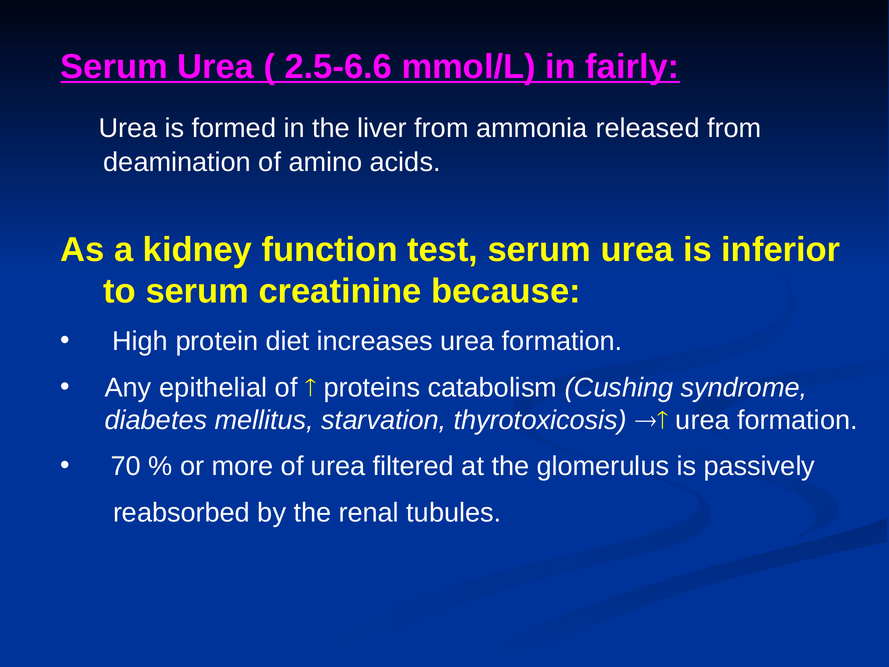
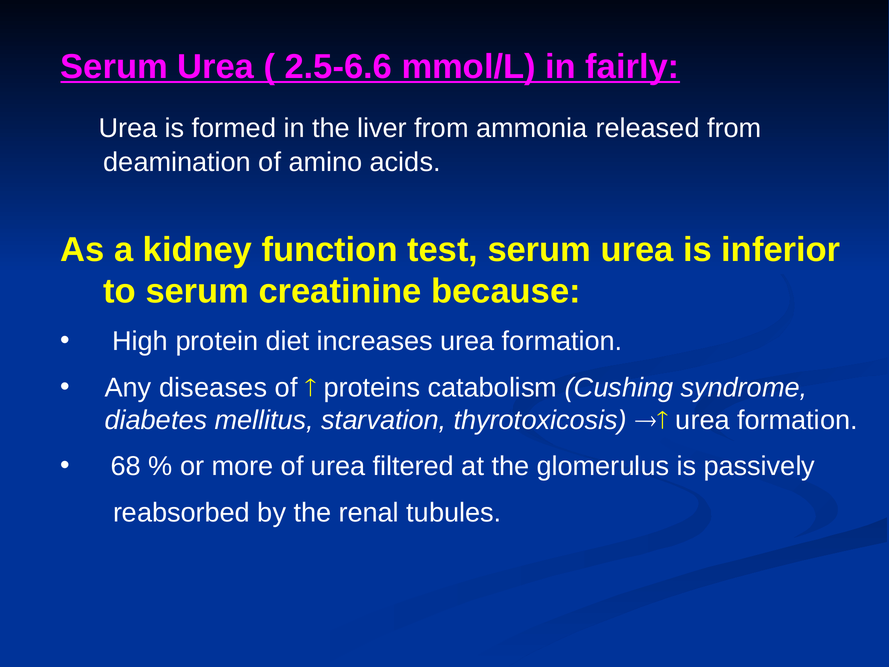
epithelial: epithelial -> diseases (213, 387)
70: 70 -> 68 (126, 466)
